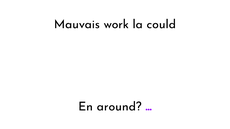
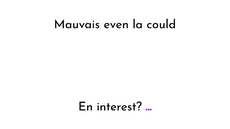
work: work -> even (116, 24)
around: around -> interest (119, 107)
